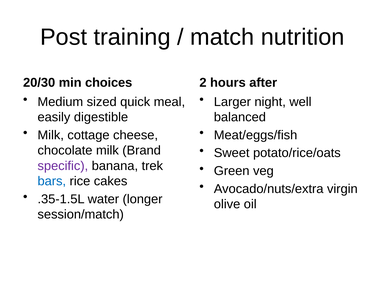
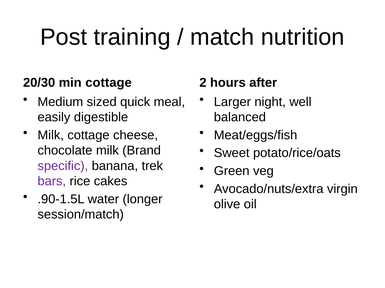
min choices: choices -> cottage (109, 83)
bars colour: blue -> purple (52, 182)
.35-1.5L: .35-1.5L -> .90-1.5L (61, 200)
